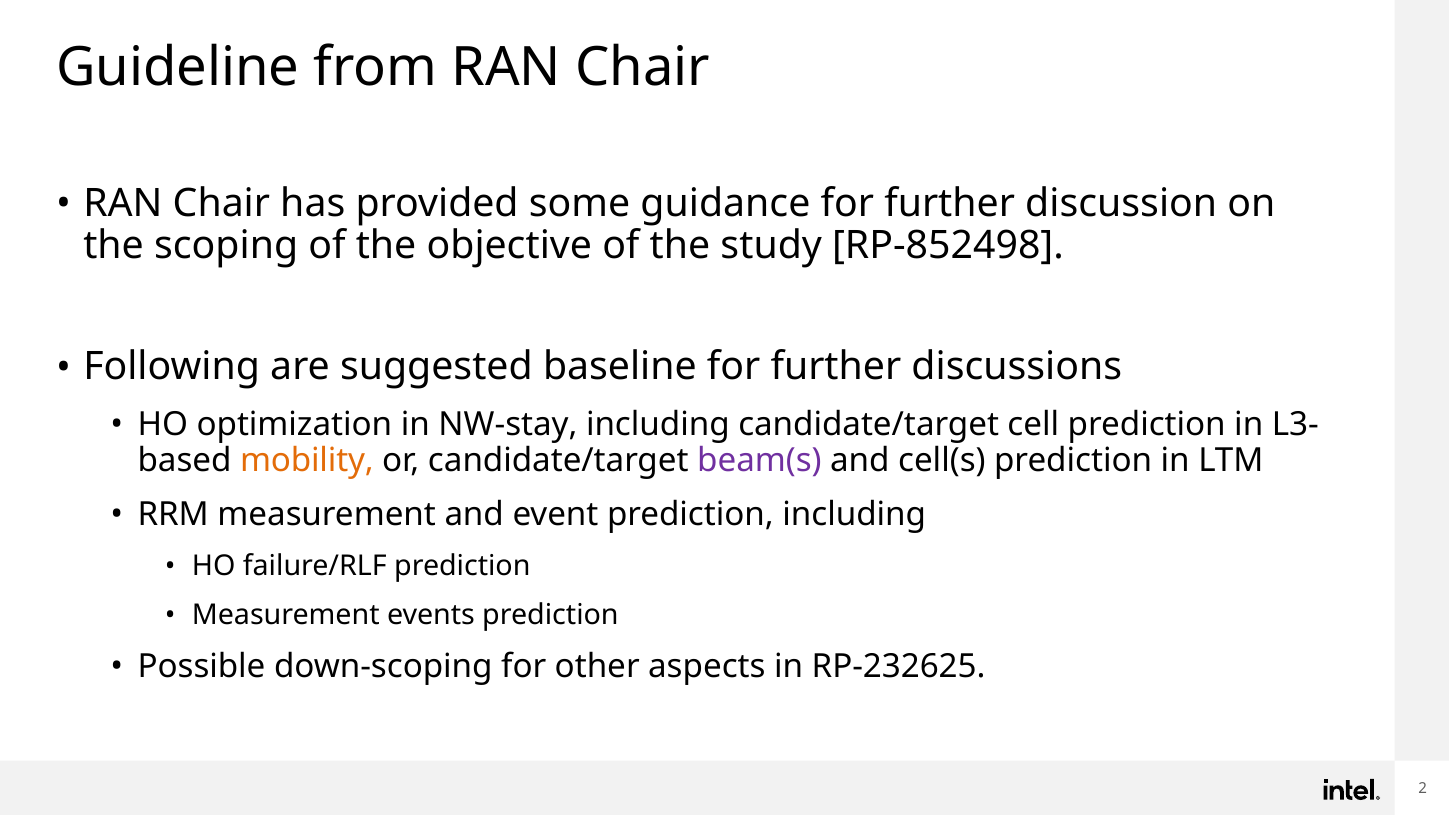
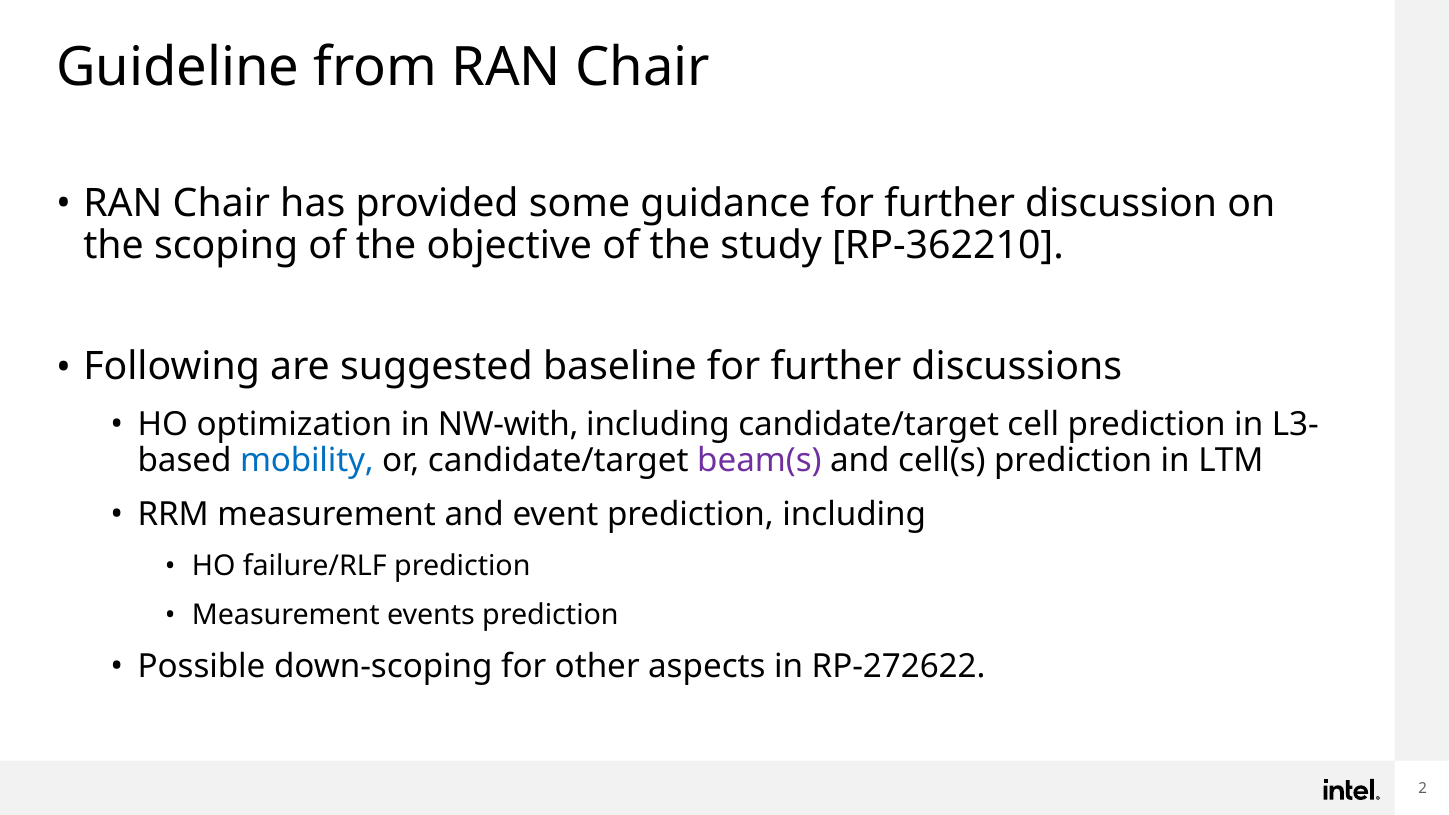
RP-852498: RP-852498 -> RP-362210 (948, 246)
NW-stay: NW-stay -> NW-with (508, 424)
mobility colour: orange -> blue (307, 460)
RP-232625: RP-232625 -> RP-272622 (899, 666)
